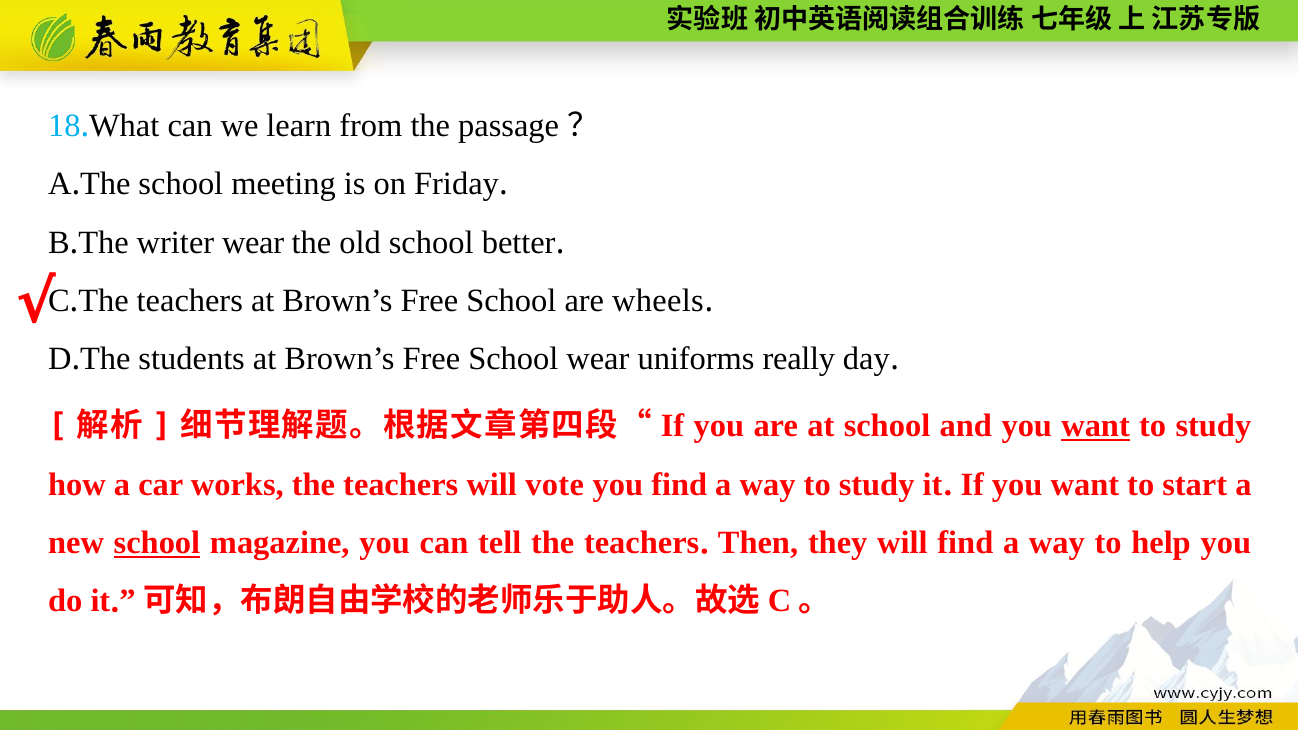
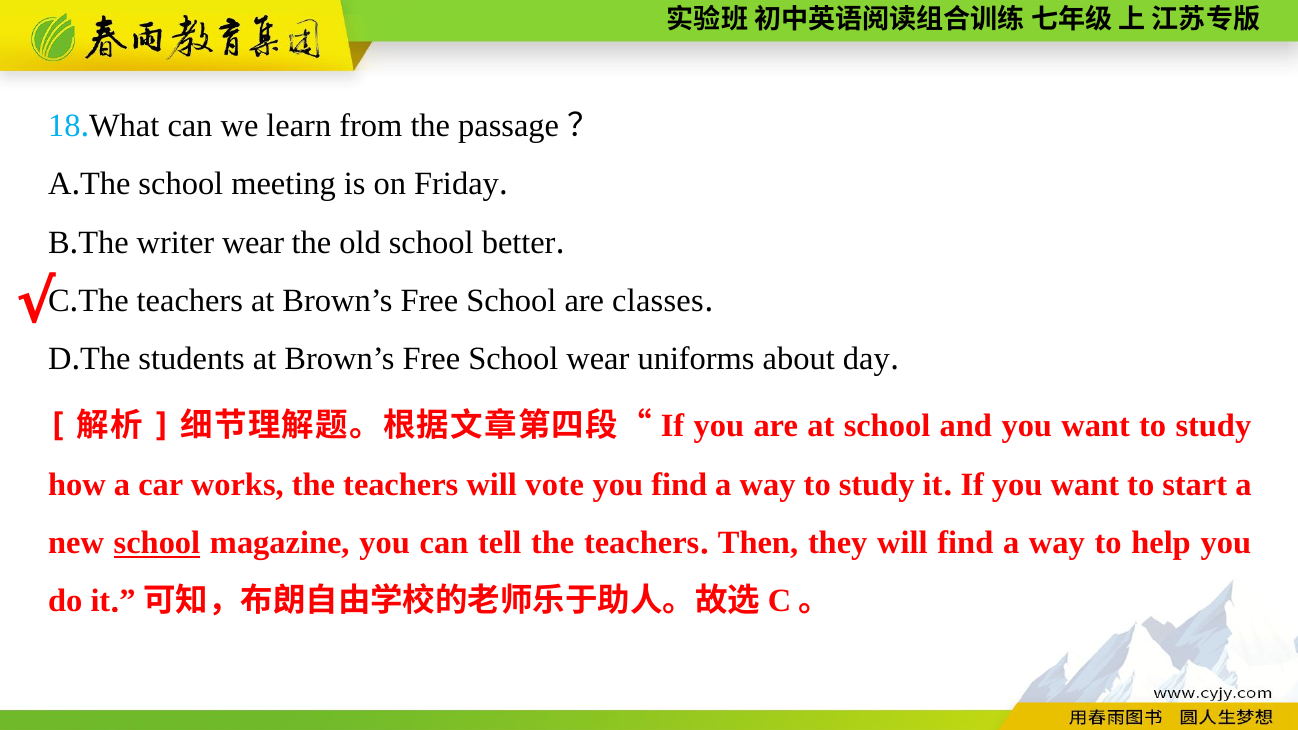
wheels: wheels -> classes (658, 301)
really: really -> about (799, 359)
want underline: present -> none (1096, 426)
